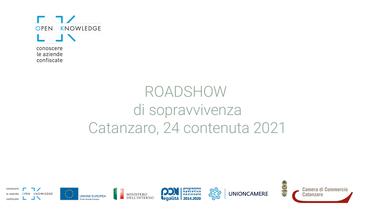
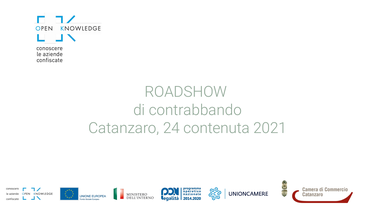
sopravvivenza: sopravvivenza -> contrabbando (195, 110)
